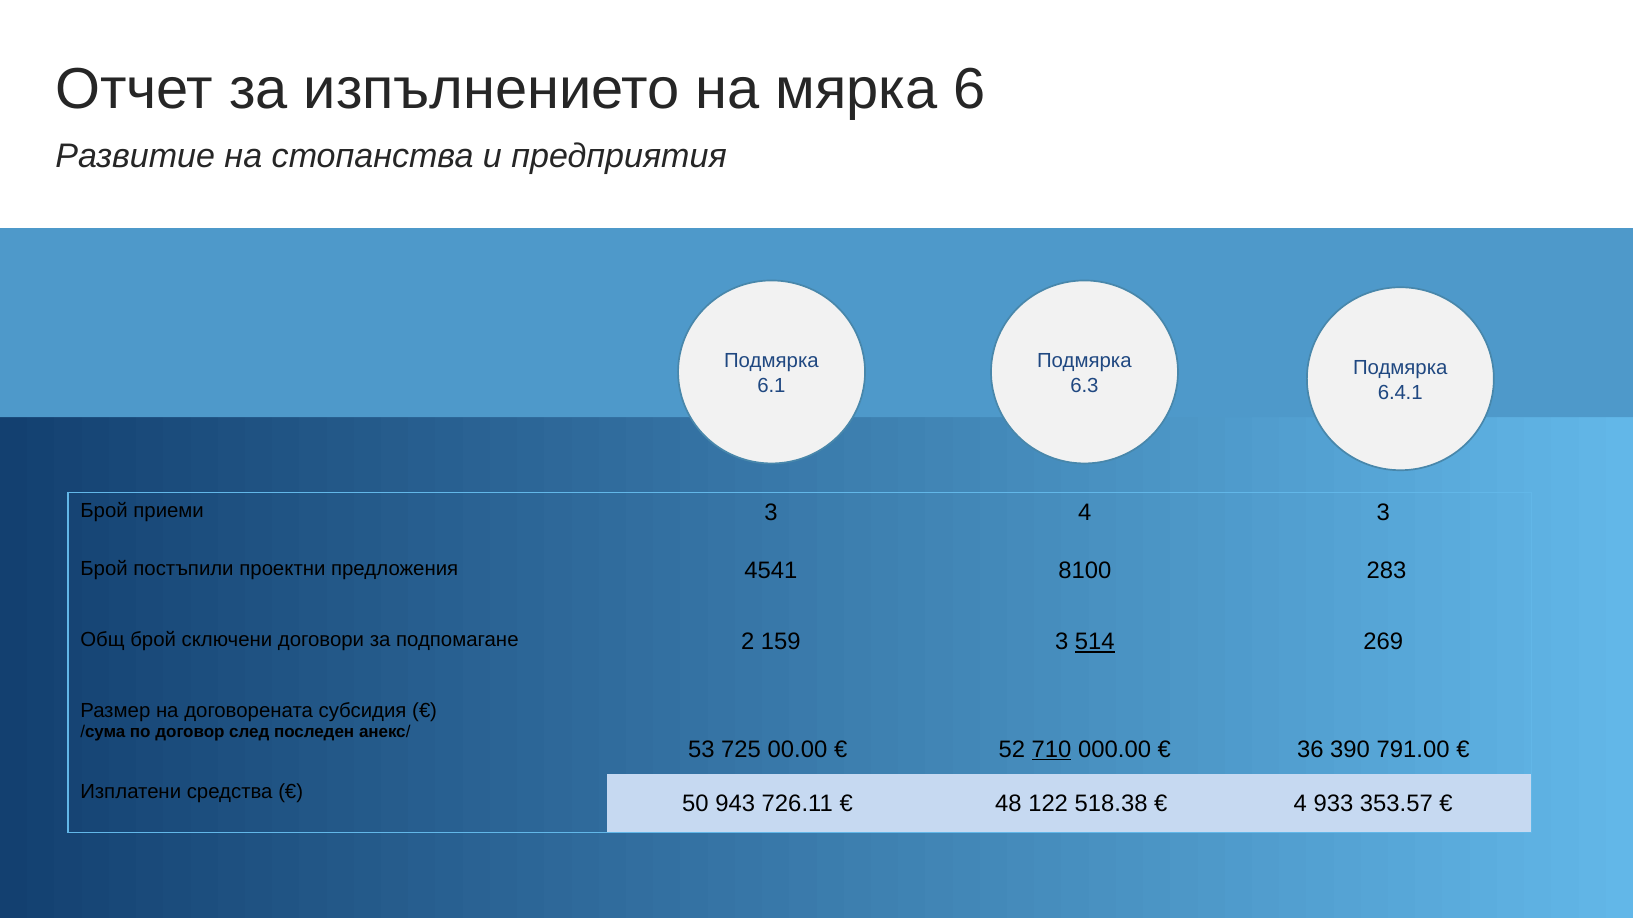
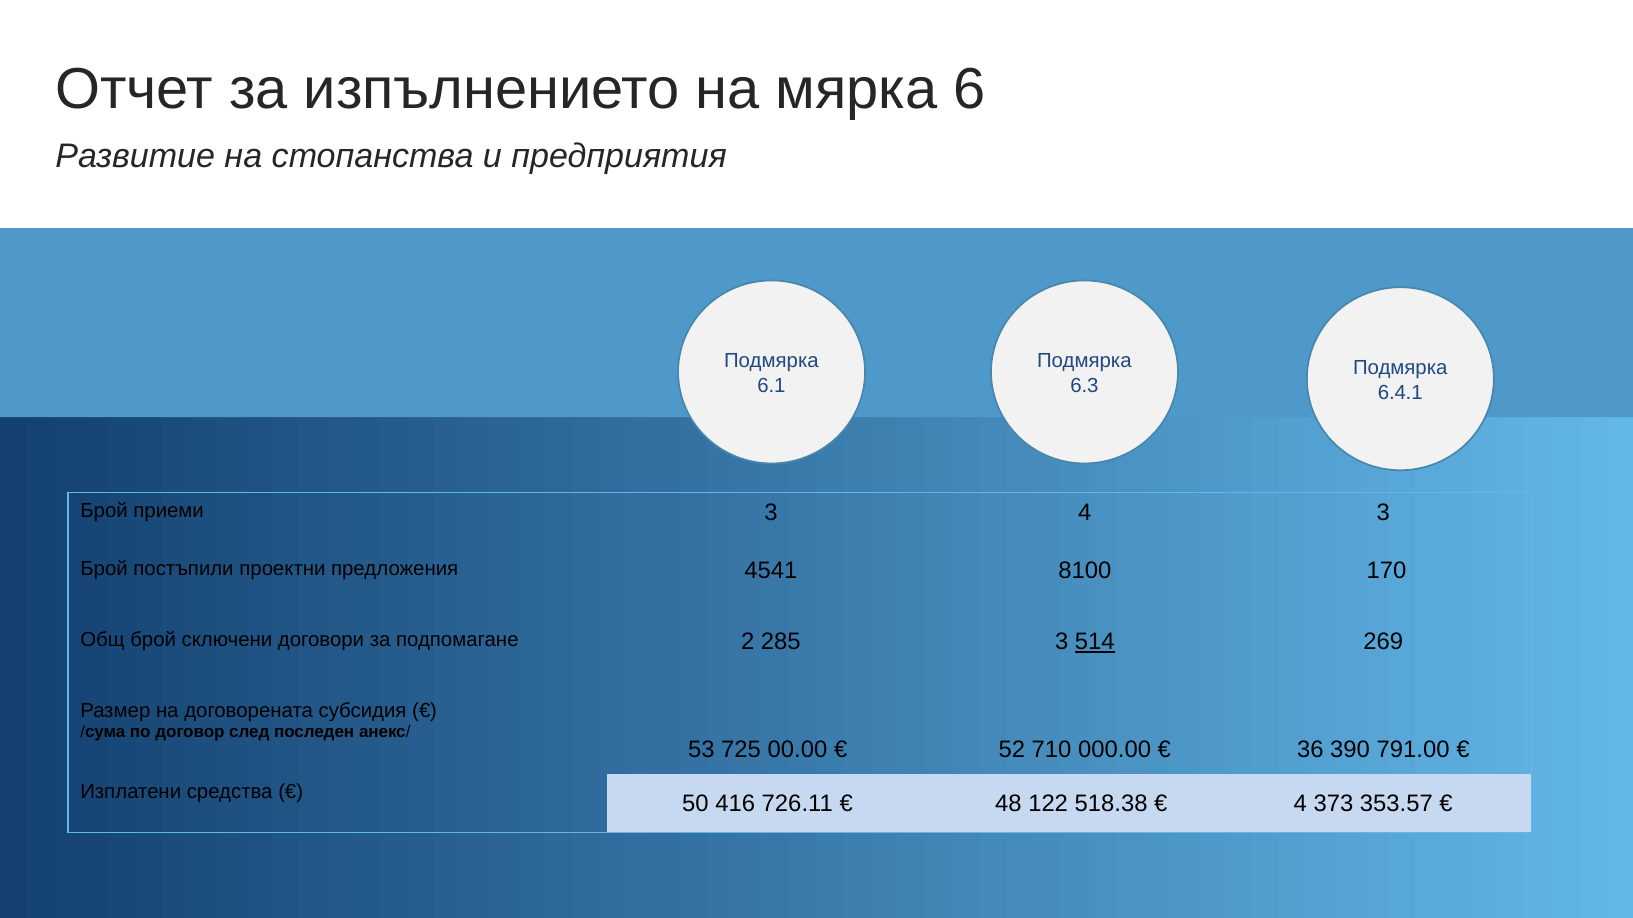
283: 283 -> 170 (1387, 571)
159: 159 -> 285 (781, 642)
710 underline: present -> none (1051, 750)
943: 943 -> 416 (735, 805)
933: 933 -> 373 (1333, 805)
